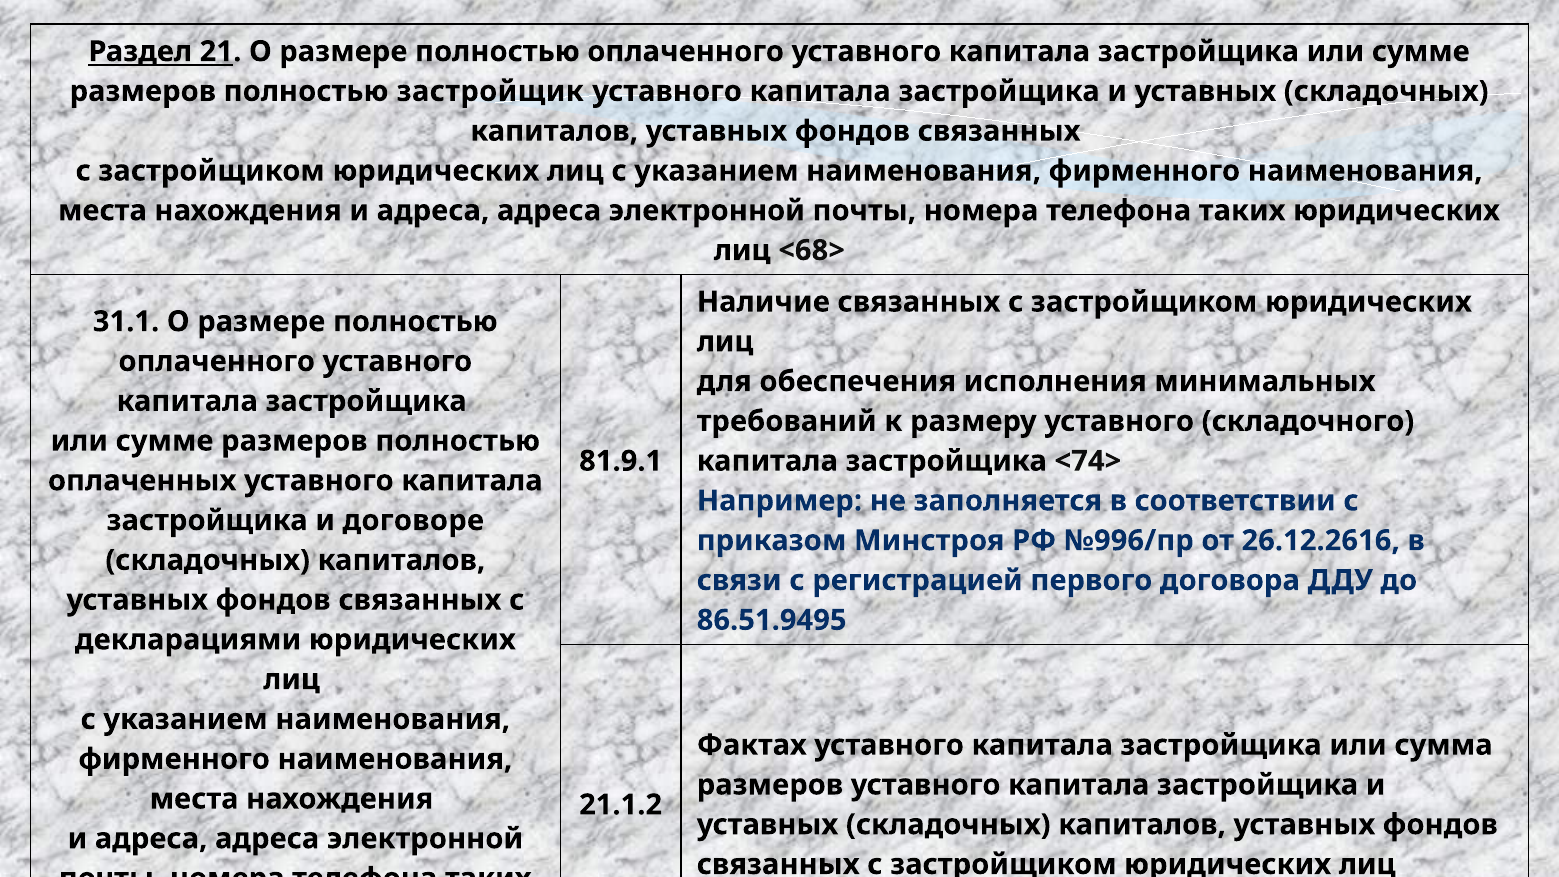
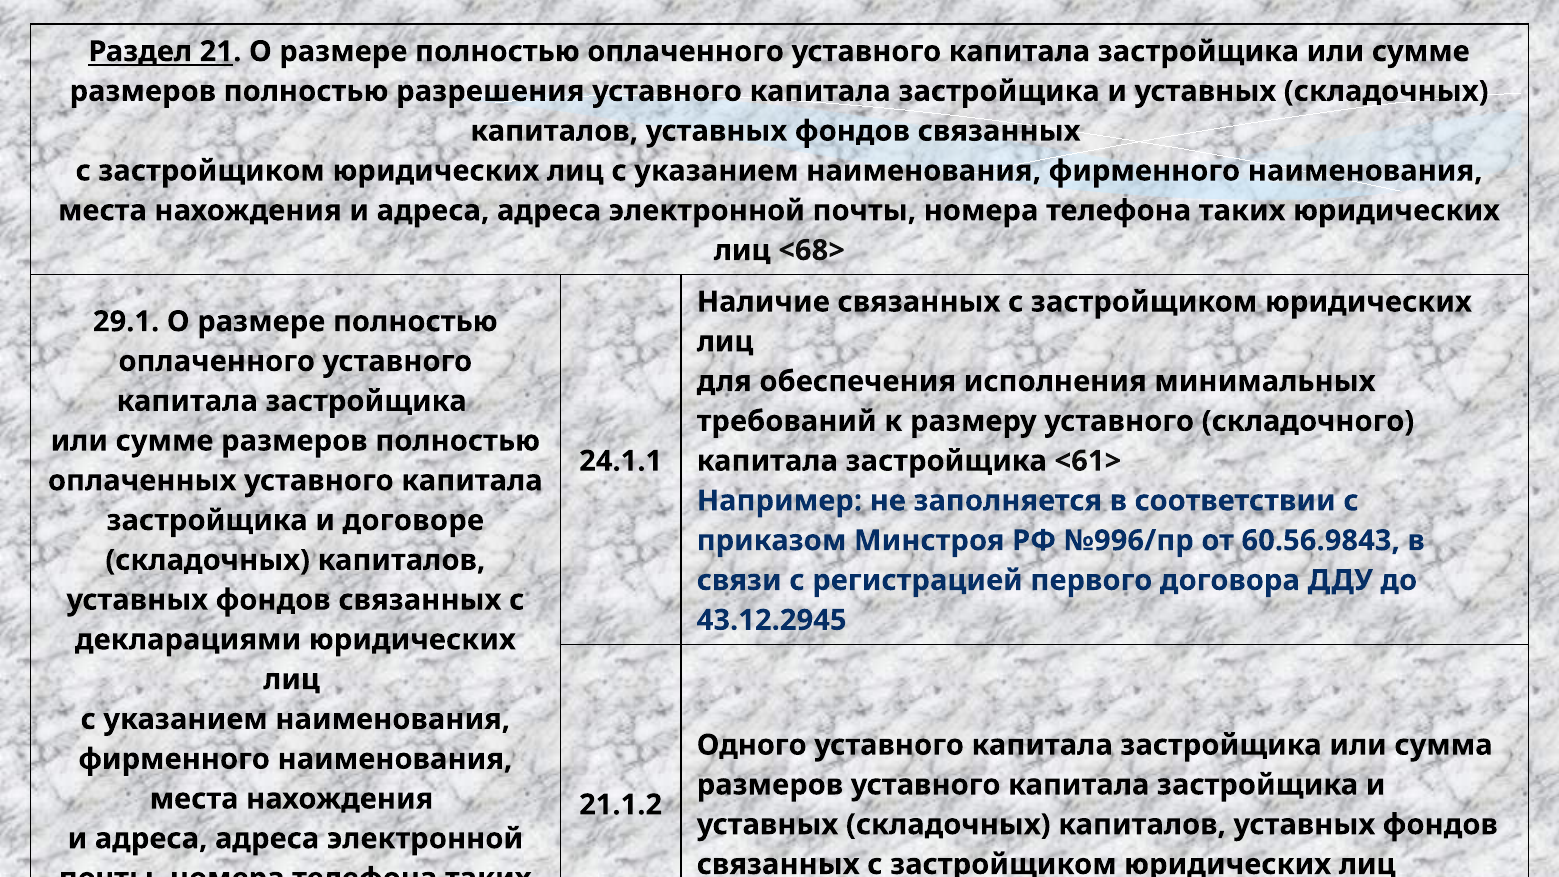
застройщик: застройщик -> разрешения (490, 91)
31.1: 31.1 -> 29.1 (126, 322)
81.9.1: 81.9.1 -> 24.1.1 (621, 461)
<74>: <74> -> <61> (1088, 461)
26.12.2616: 26.12.2616 -> 60.56.9843 (1321, 541)
86.51.9495: 86.51.9495 -> 43.12.2945 (772, 620)
Фактах: Фактах -> Одного (752, 745)
